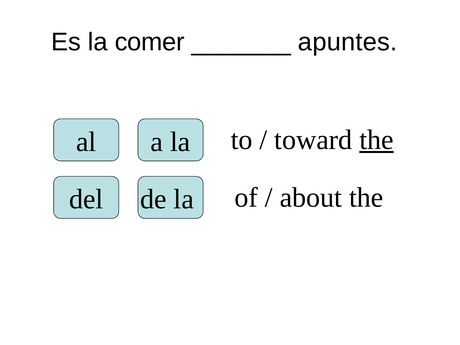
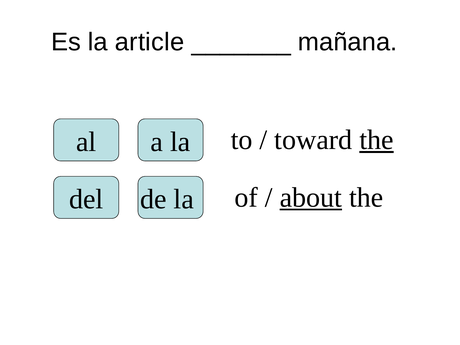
comer: comer -> article (150, 42)
apuntes: apuntes -> mañana (348, 42)
about underline: none -> present (311, 197)
